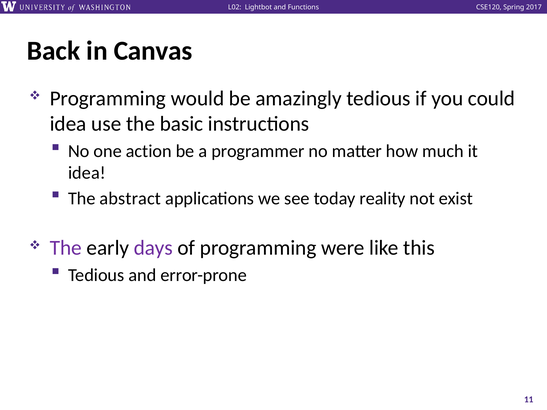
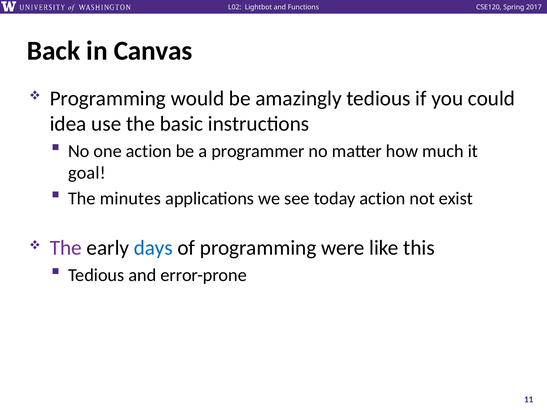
idea: idea -> goal (87, 173)
abstract: abstract -> minutes (130, 199)
today reality: reality -> action (383, 199)
days colour: purple -> blue (153, 248)
